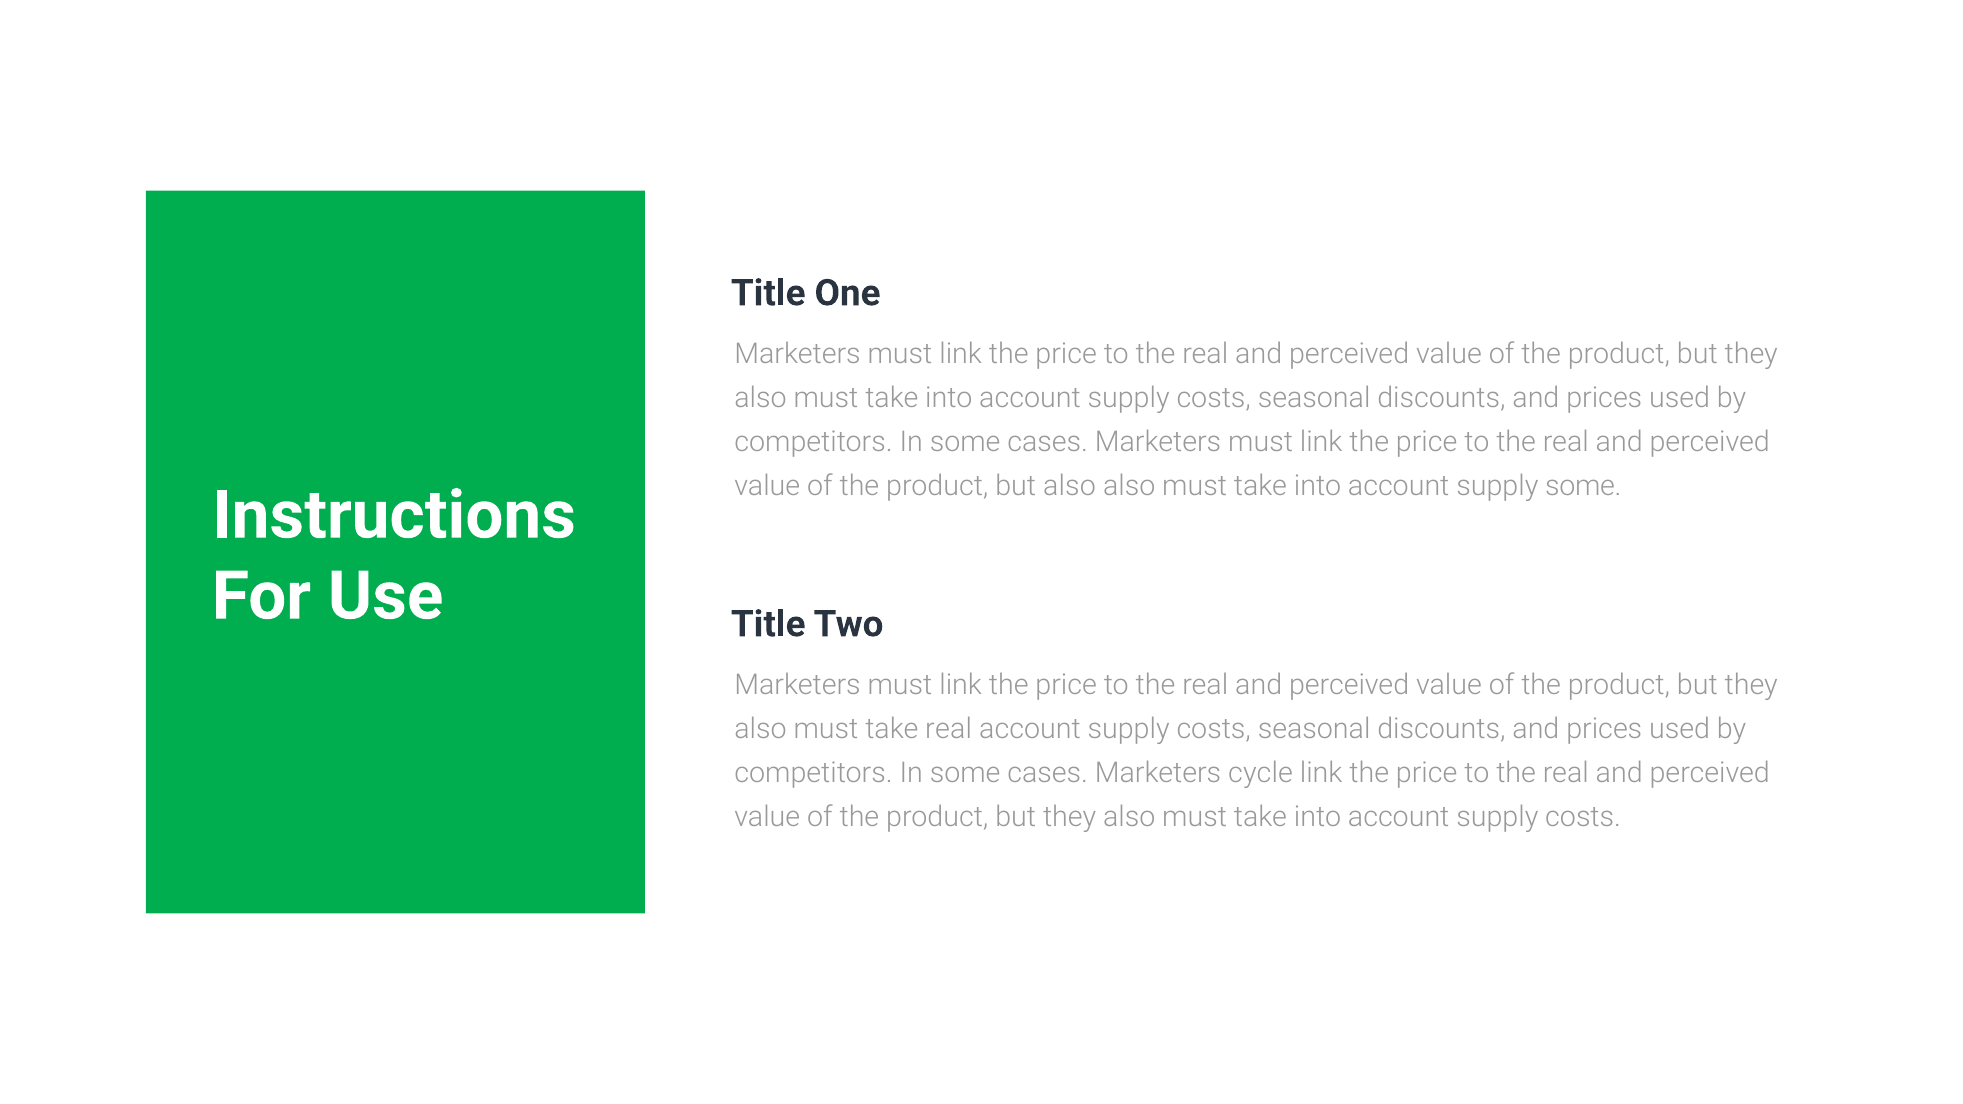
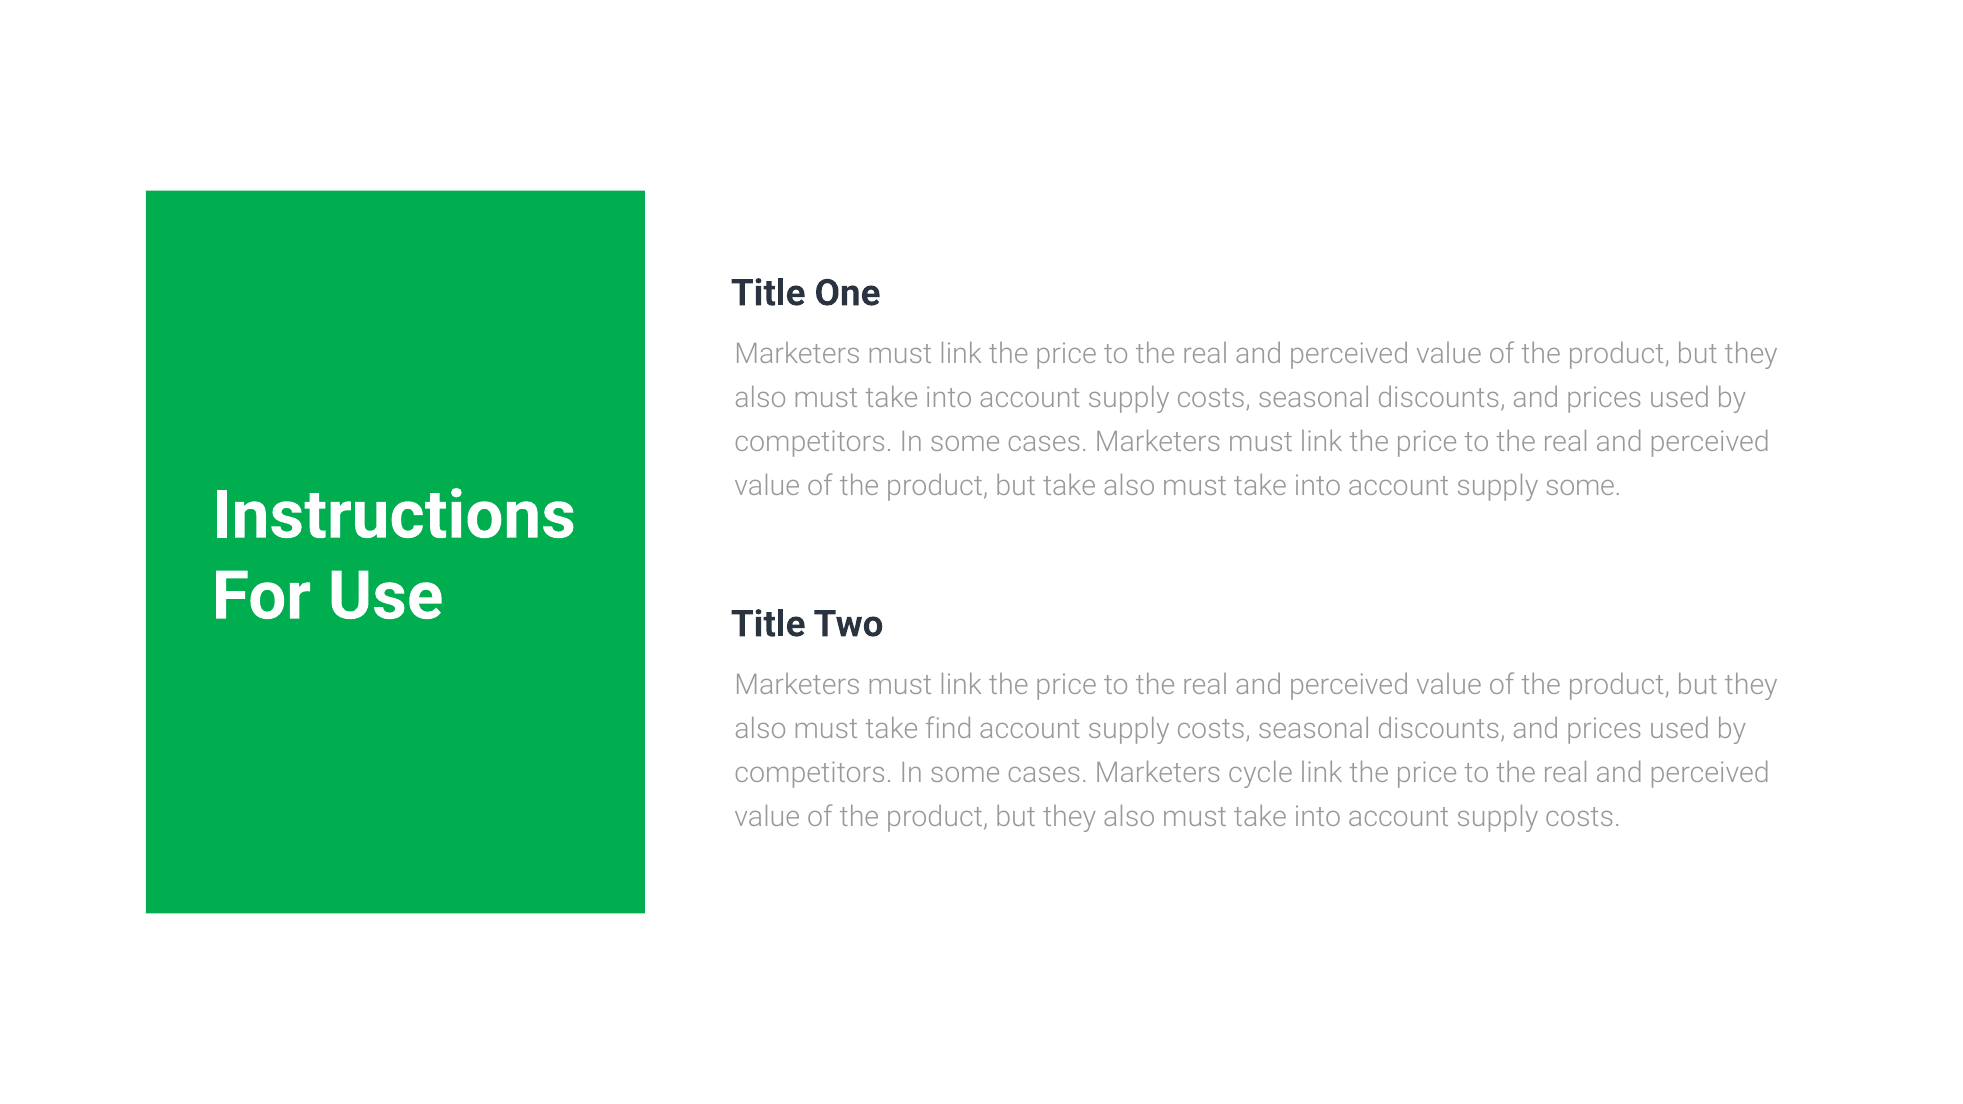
but also: also -> take (1070, 486)
take real: real -> find (949, 730)
